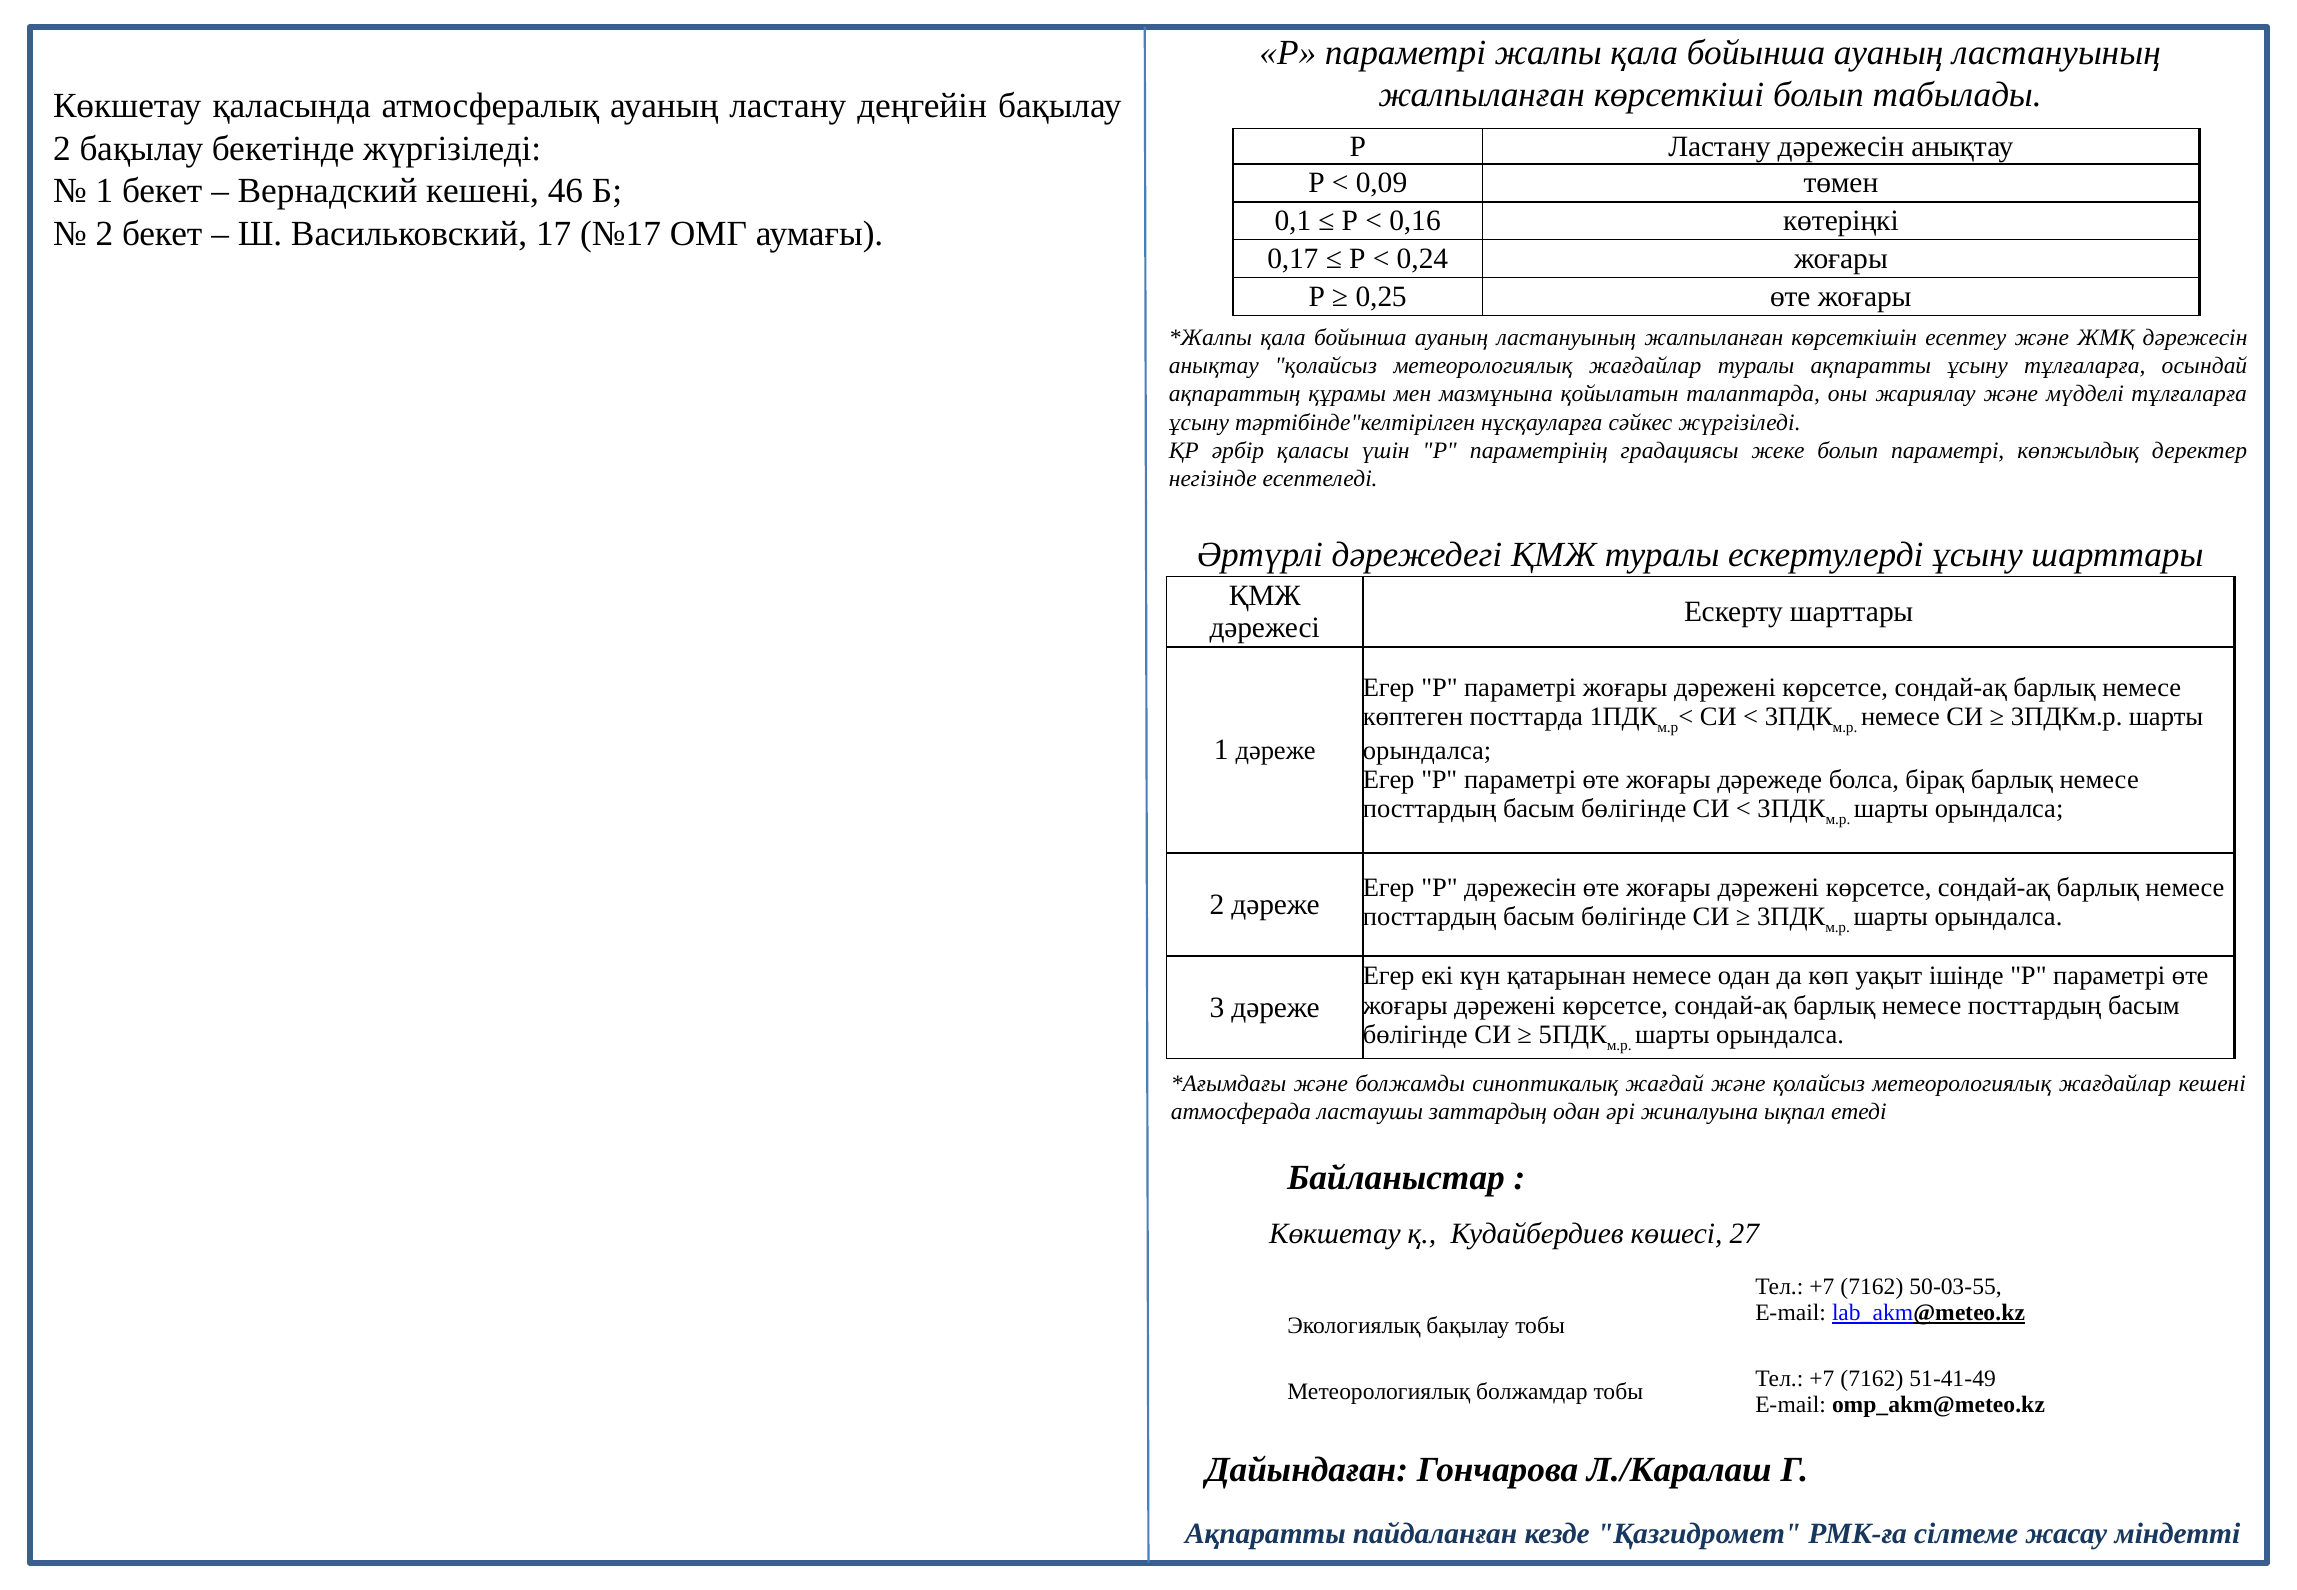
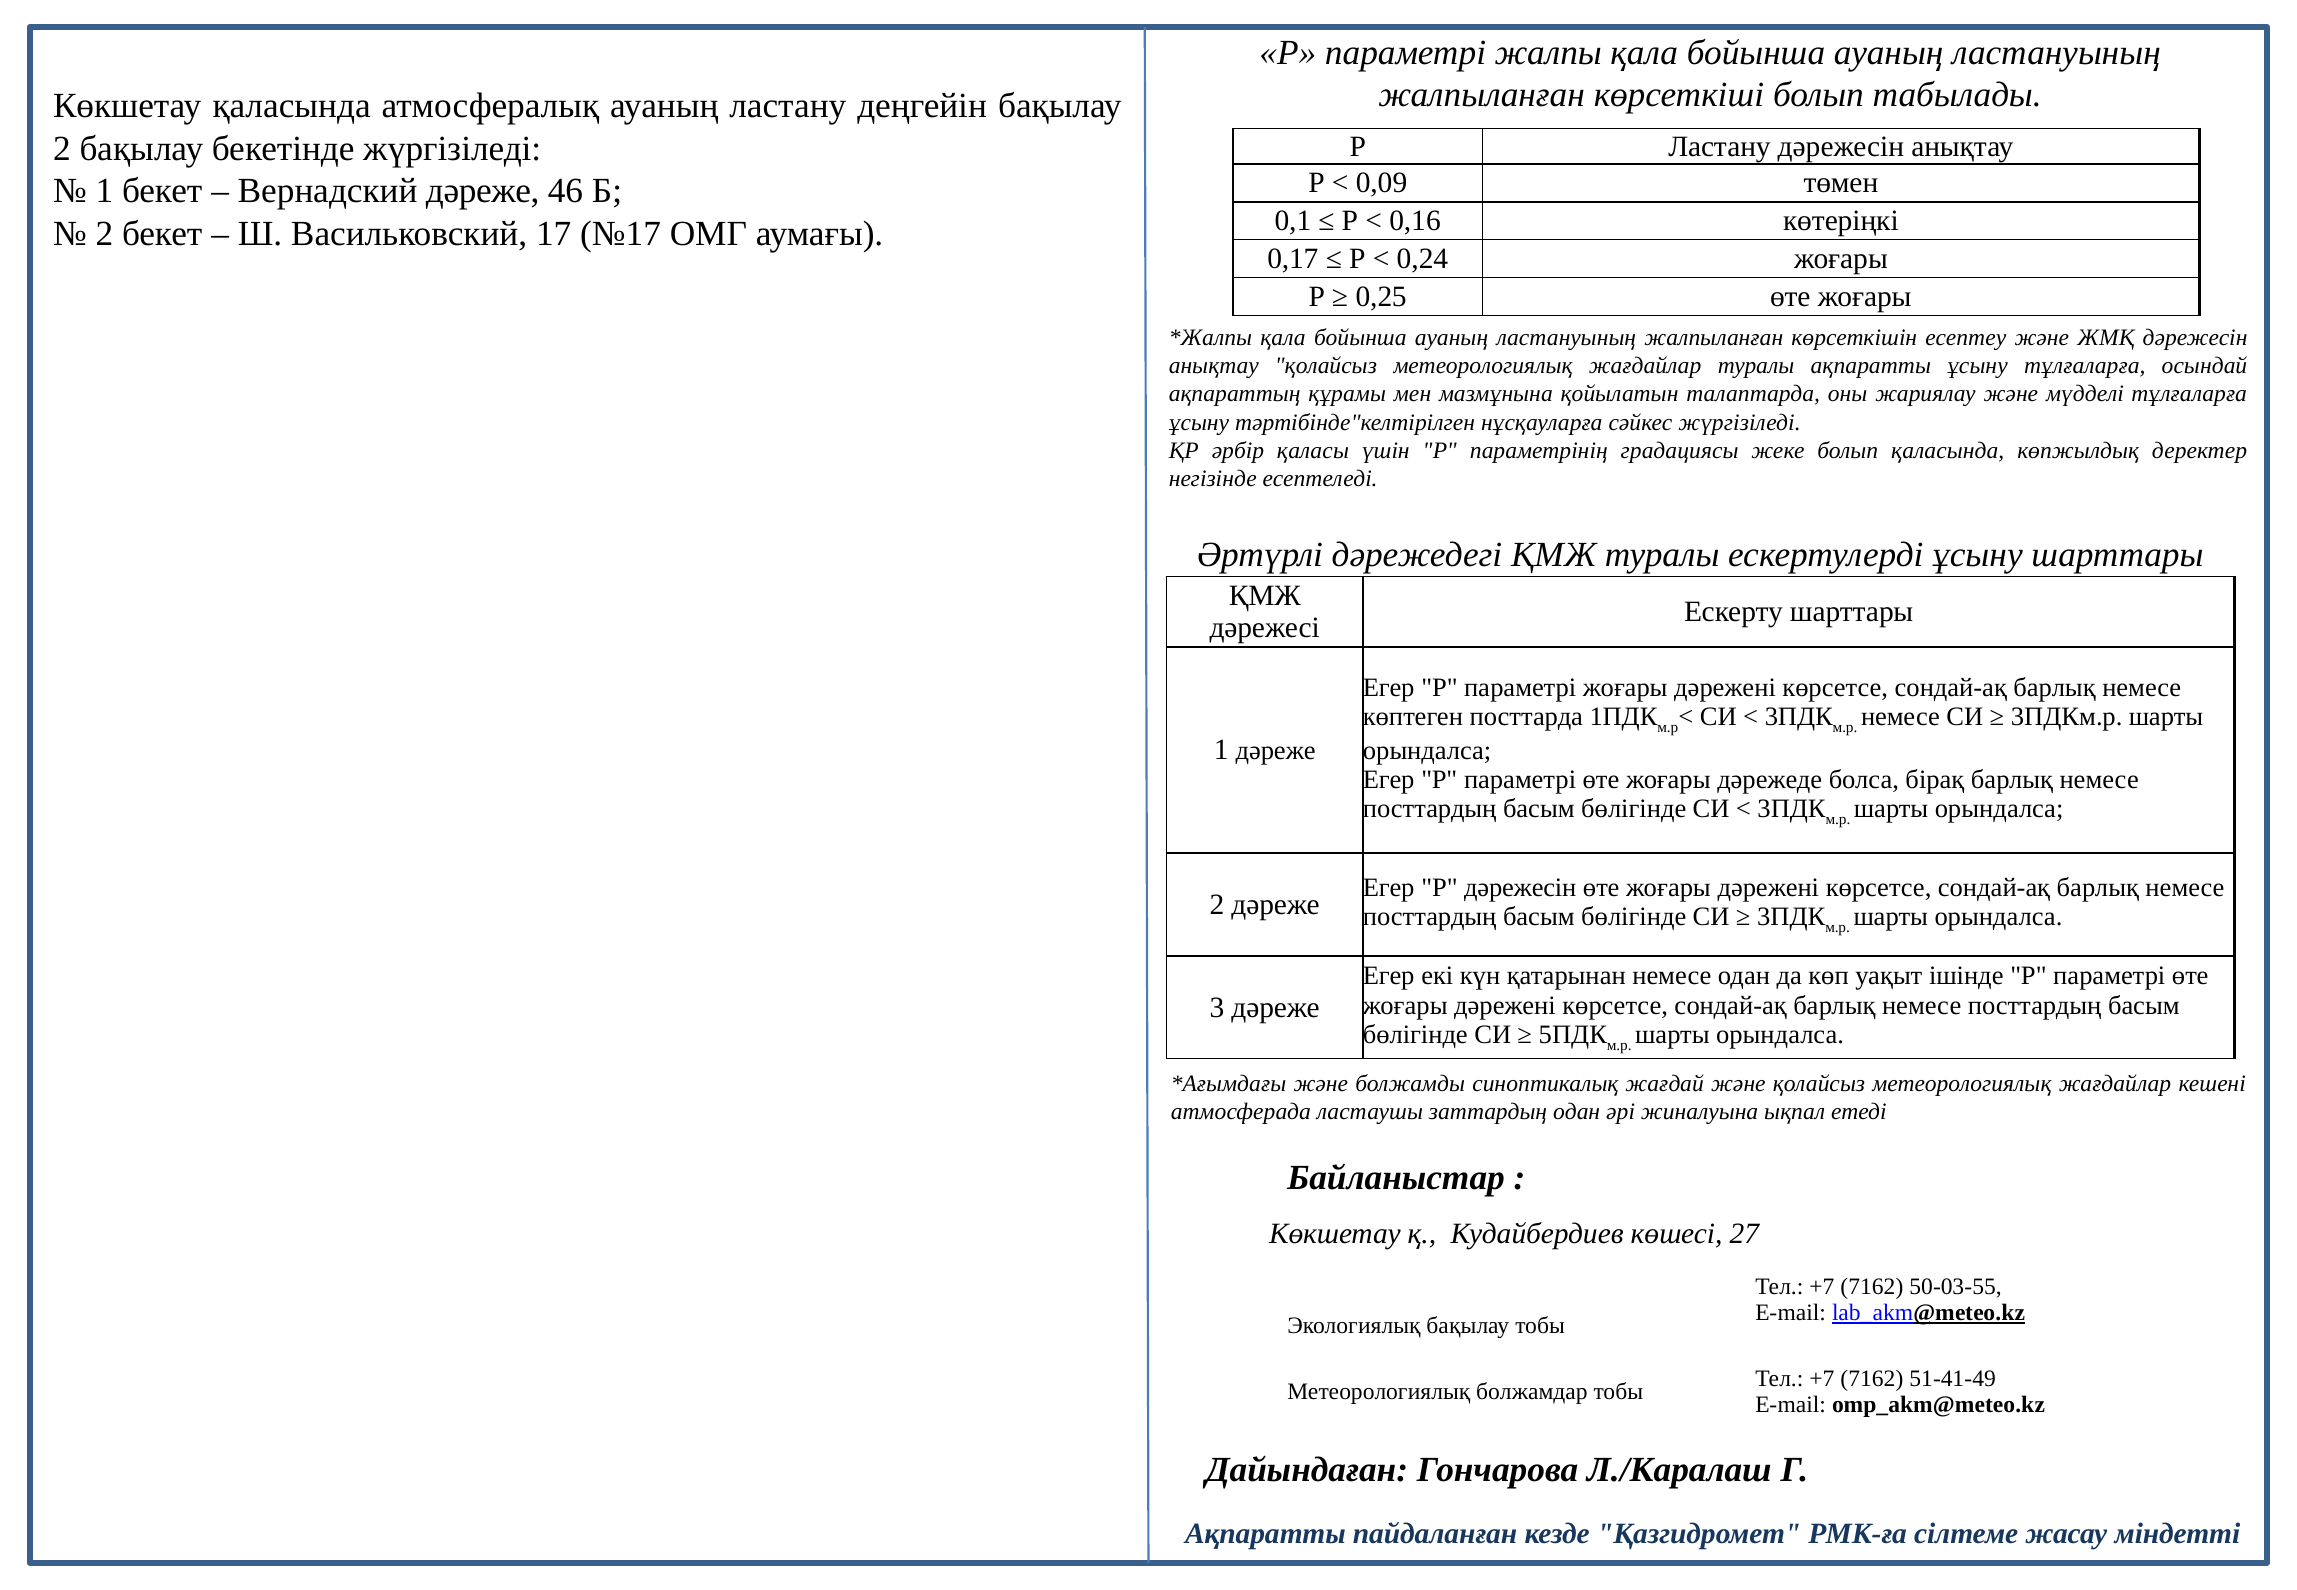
Вернадский кешені: кешені -> дәреже (483, 191)
болып параметрі: параметрі -> қаласында (1948, 451)
